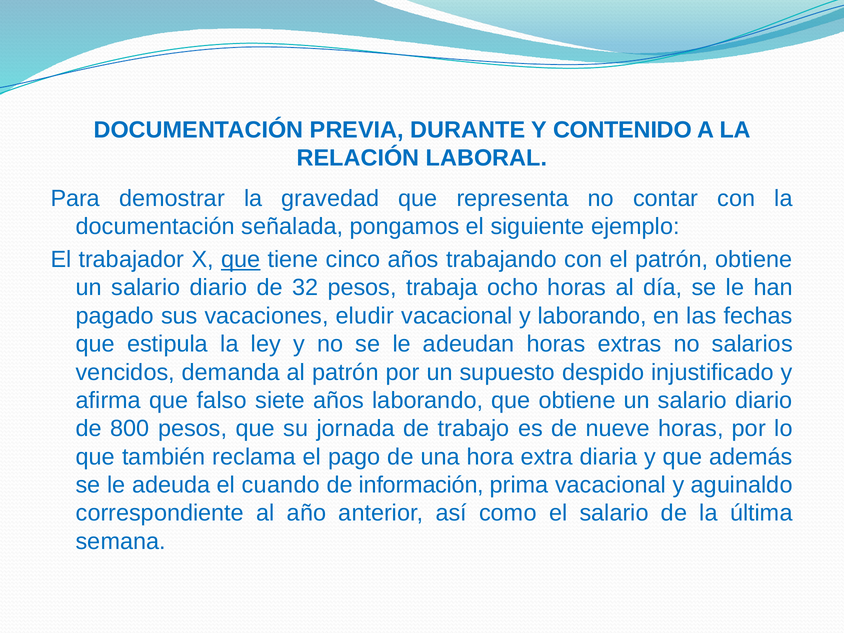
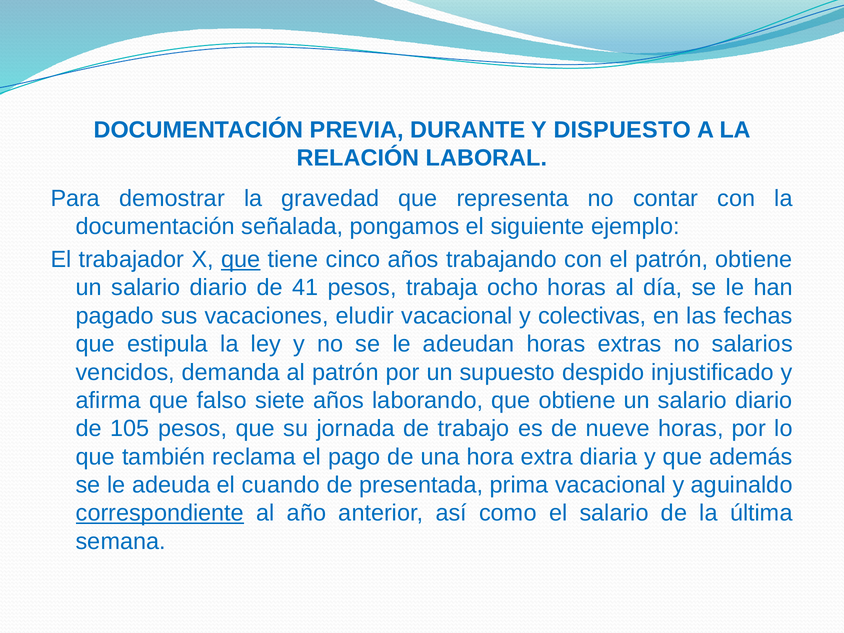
CONTENIDO: CONTENIDO -> DISPUESTO (622, 130)
32: 32 -> 41 (305, 288)
y laborando: laborando -> colectivas (592, 316)
800: 800 -> 105 (130, 429)
información: información -> presentada (421, 485)
correspondiente underline: none -> present (160, 513)
